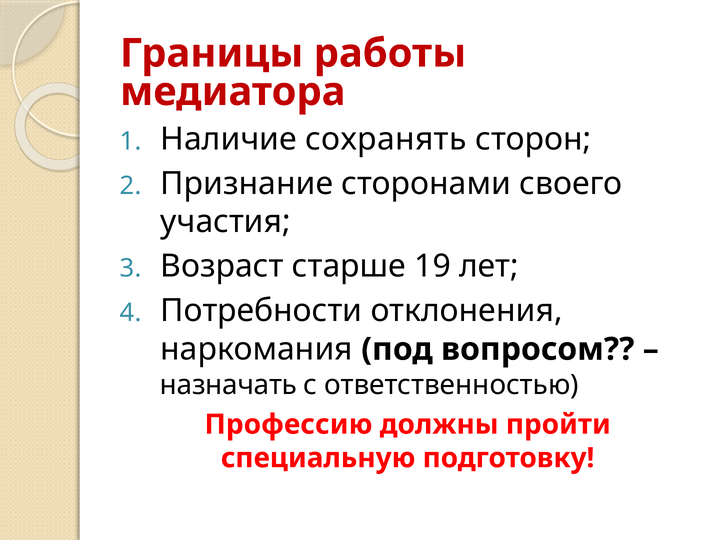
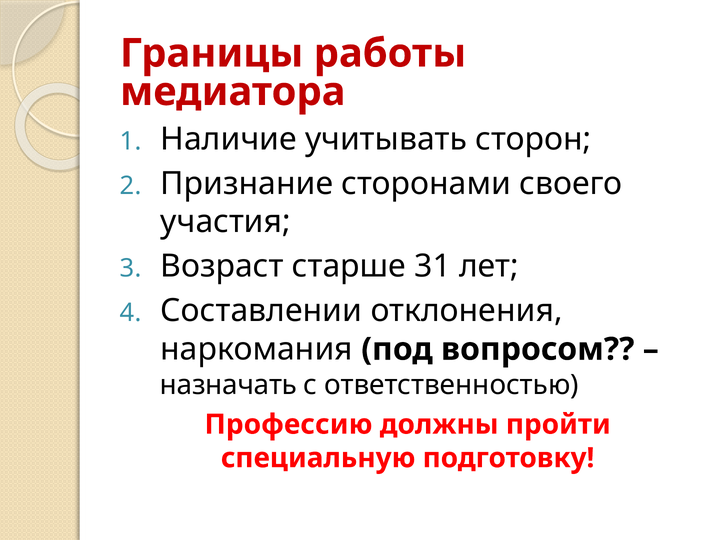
сохранять: сохранять -> учитывать (386, 139)
19: 19 -> 31 (433, 266)
Потребности: Потребности -> Составлении (261, 310)
